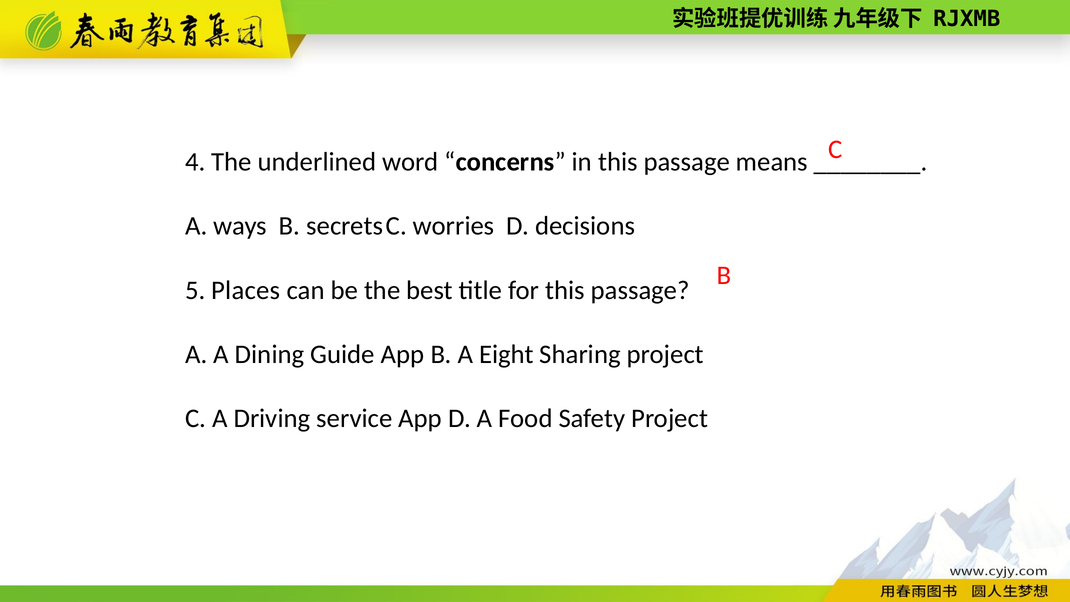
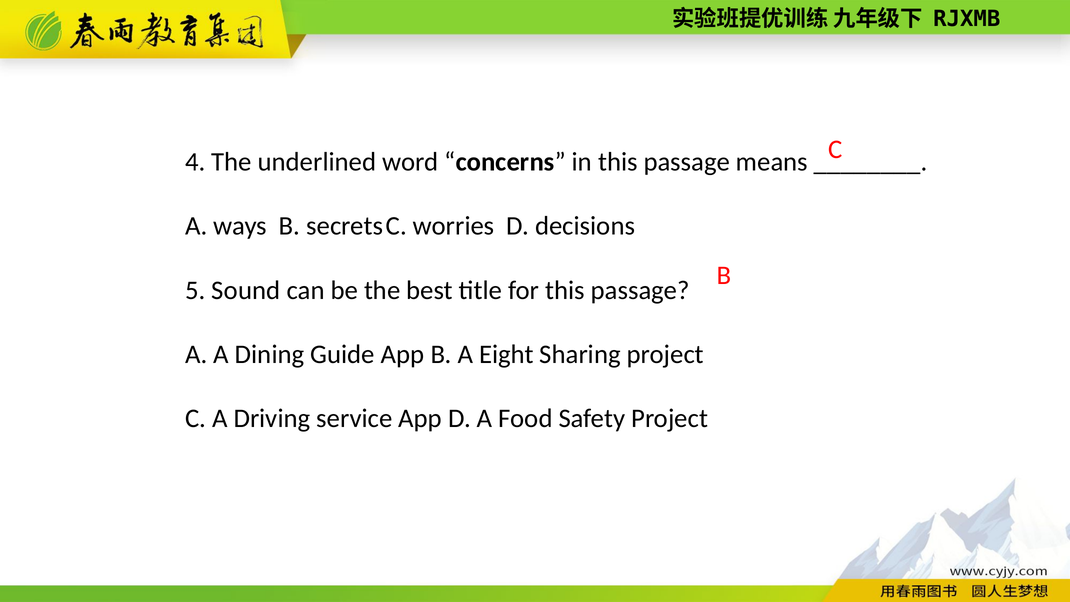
Places: Places -> Sound (246, 290)
